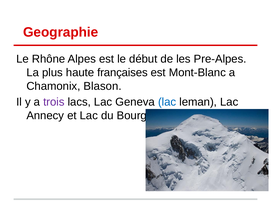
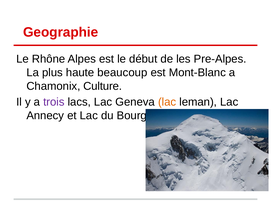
françaises: françaises -> beaucoup (122, 72)
Blason: Blason -> Culture (103, 86)
lac colour: blue -> orange (167, 102)
